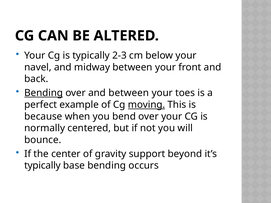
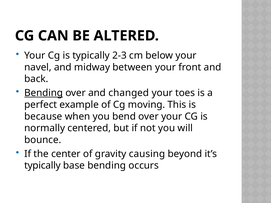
and between: between -> changed (129, 93)
moving underline: present -> none (146, 105)
support: support -> causing (147, 154)
